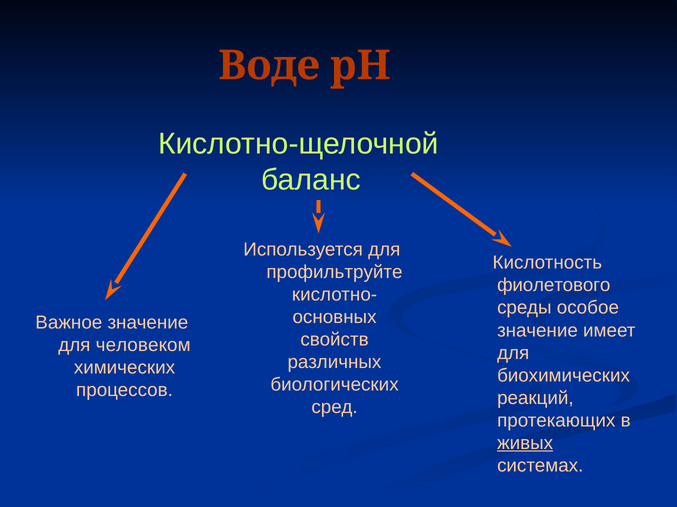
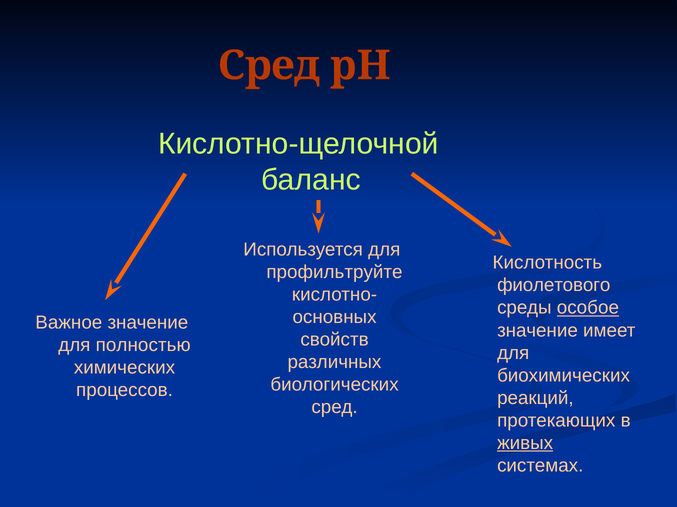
Воде: Воде -> Сред (269, 66)
особое underline: none -> present (588, 308)
человеком: человеком -> полностью (143, 346)
